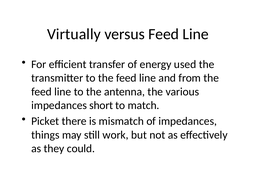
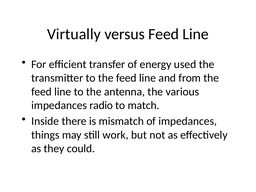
short: short -> radio (101, 105)
Picket: Picket -> Inside (45, 121)
